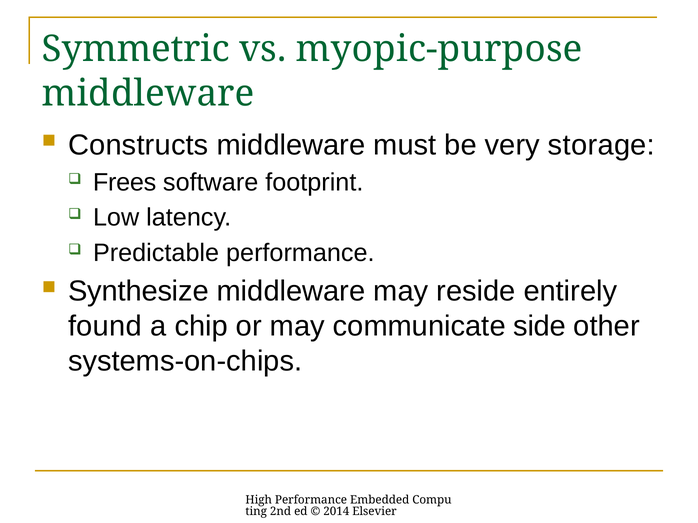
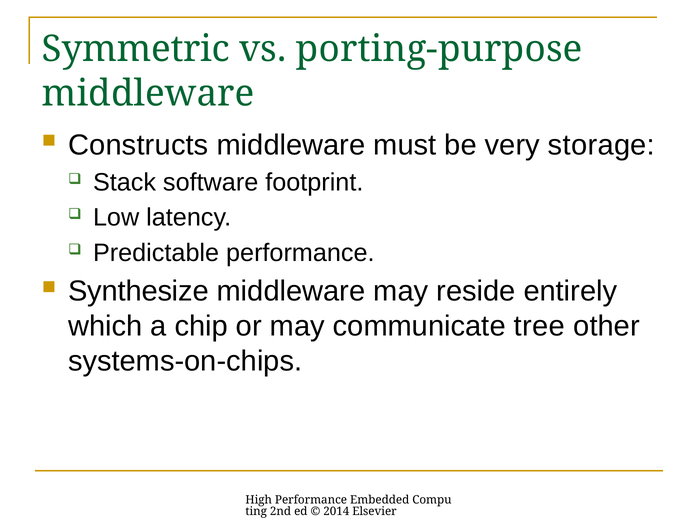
myopic-purpose: myopic-purpose -> porting-purpose (439, 49)
Frees: Frees -> Stack (125, 182)
found: found -> which (105, 327)
side: side -> tree (539, 327)
